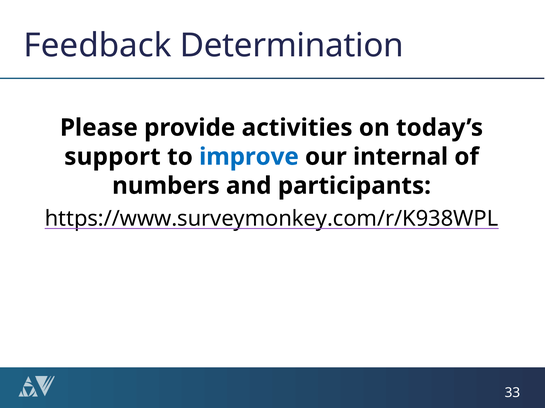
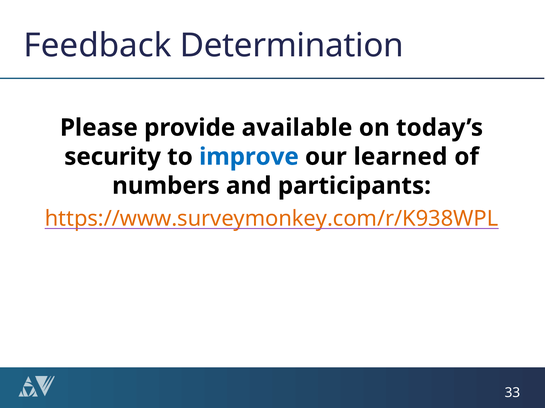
activities: activities -> available (297, 128)
support: support -> security (113, 157)
internal: internal -> learned (400, 157)
https://www.surveymonkey.com/r/K938WPL colour: black -> orange (272, 219)
